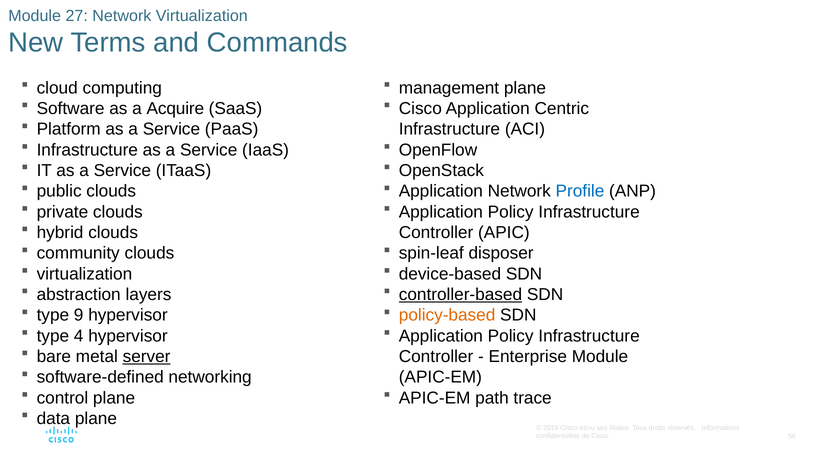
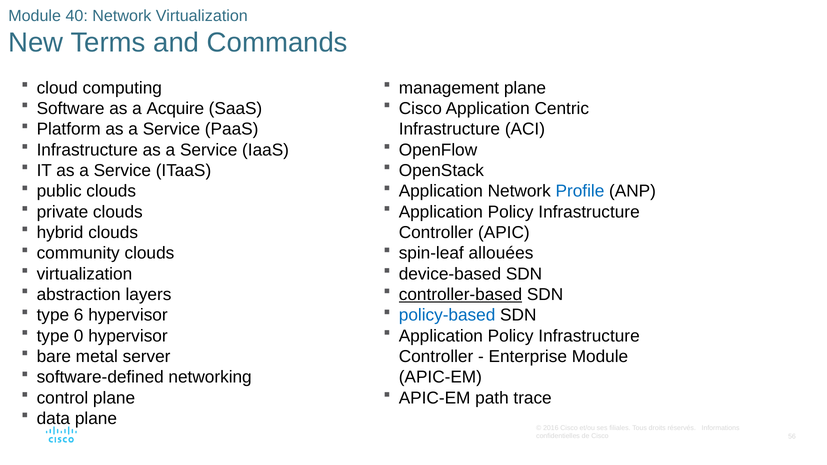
27: 27 -> 40 (77, 16)
disposer: disposer -> allouées (501, 253)
9: 9 -> 6 (79, 315)
policy-based colour: orange -> blue (447, 315)
4: 4 -> 0 (79, 336)
server underline: present -> none (147, 357)
